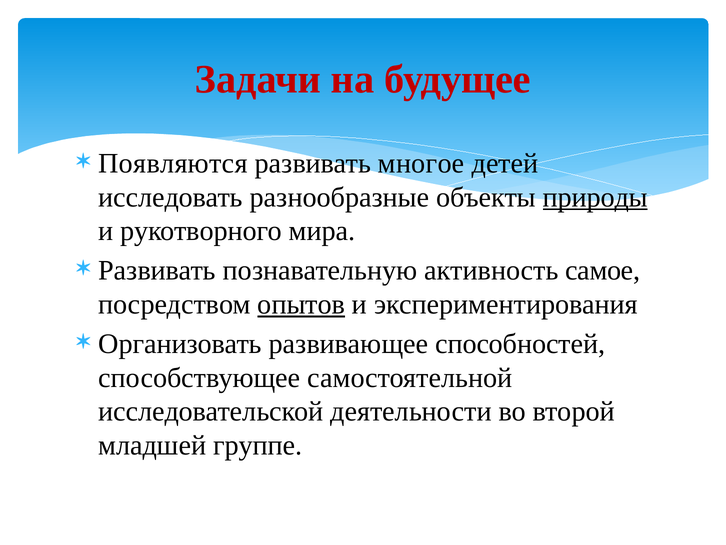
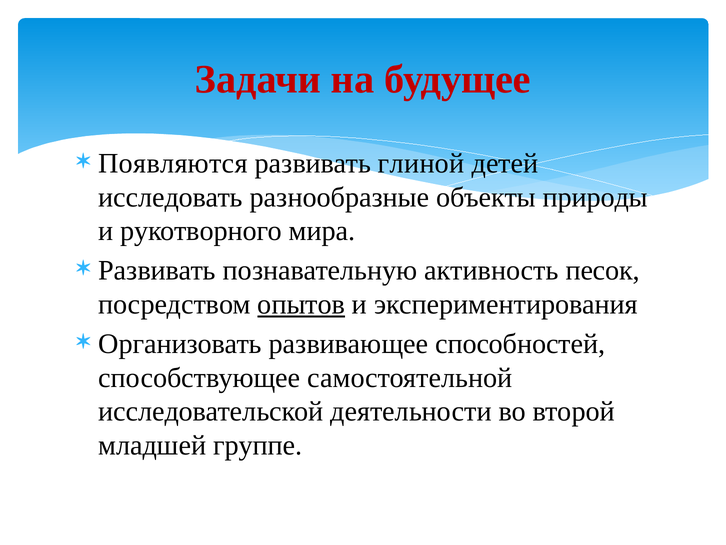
многое: многое -> глиной (421, 163)
природы underline: present -> none (595, 197)
самое: самое -> песок (603, 270)
